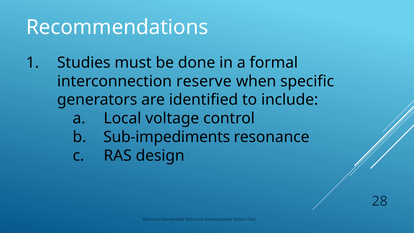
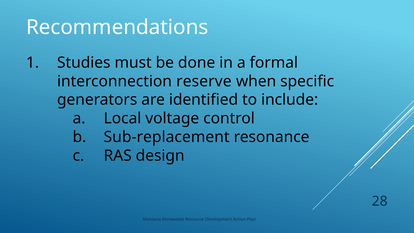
Sub-impediments: Sub-impediments -> Sub-replacement (167, 137)
